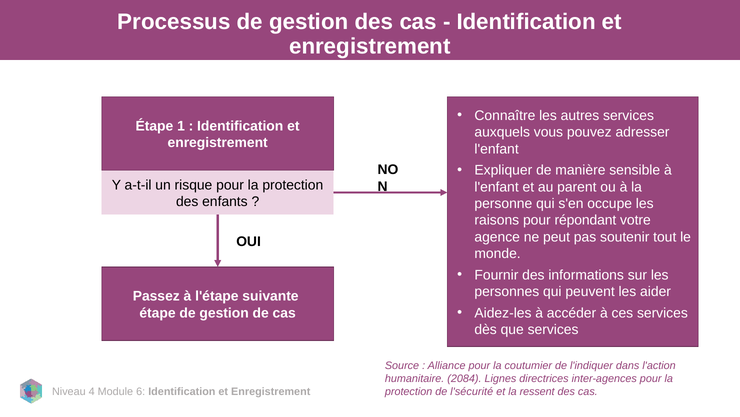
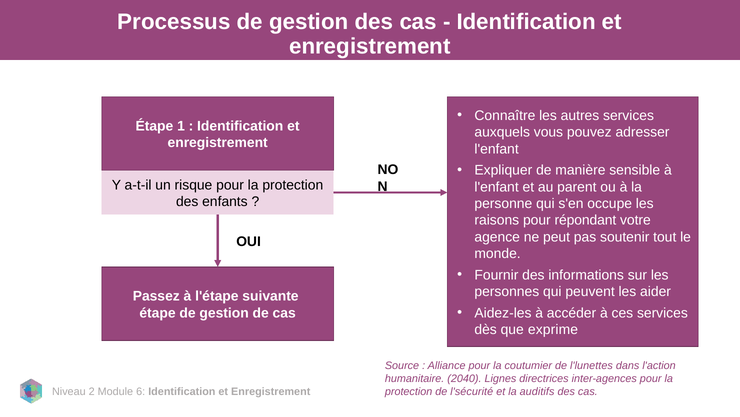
que services: services -> exprime (553, 329)
l'indiquer: l'indiquer -> l'lunettes (591, 365)
2084: 2084 -> 2040 (464, 378)
4: 4 -> 2 (92, 391)
ressent: ressent -> auditifs (537, 391)
